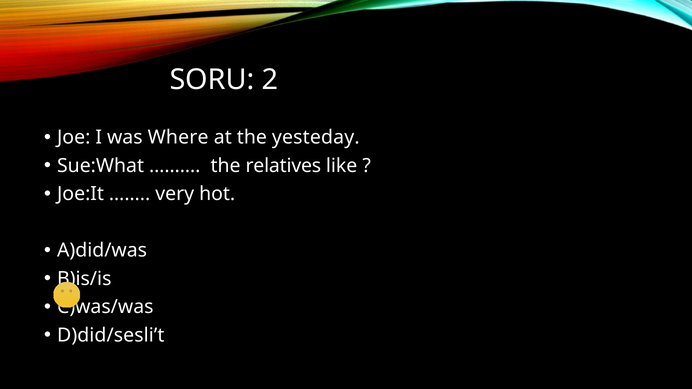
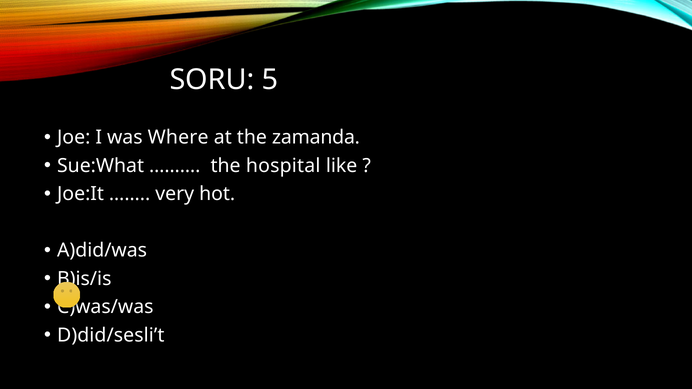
2: 2 -> 5 (270, 80)
yesteday: yesteday -> zamanda (316, 138)
relatives: relatives -> hospital (283, 166)
